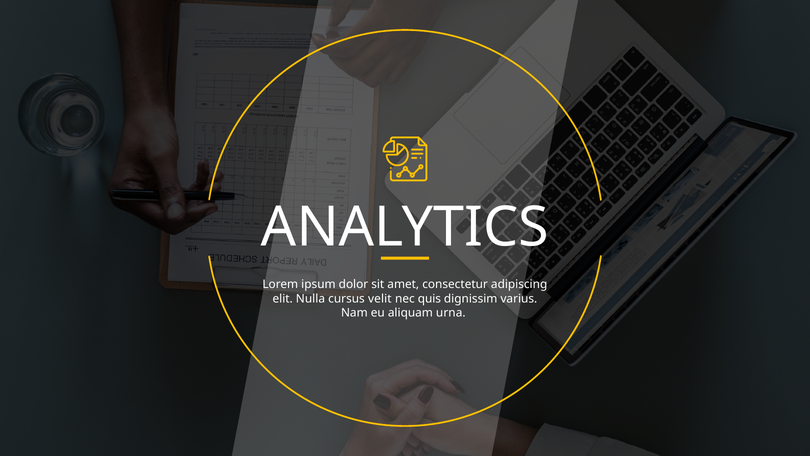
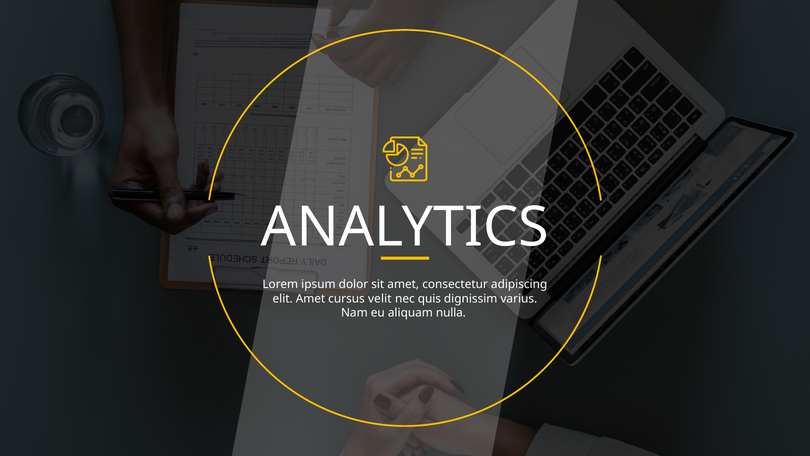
elit Nulla: Nulla -> Amet (311, 298)
urna: urna -> nulla (451, 313)
